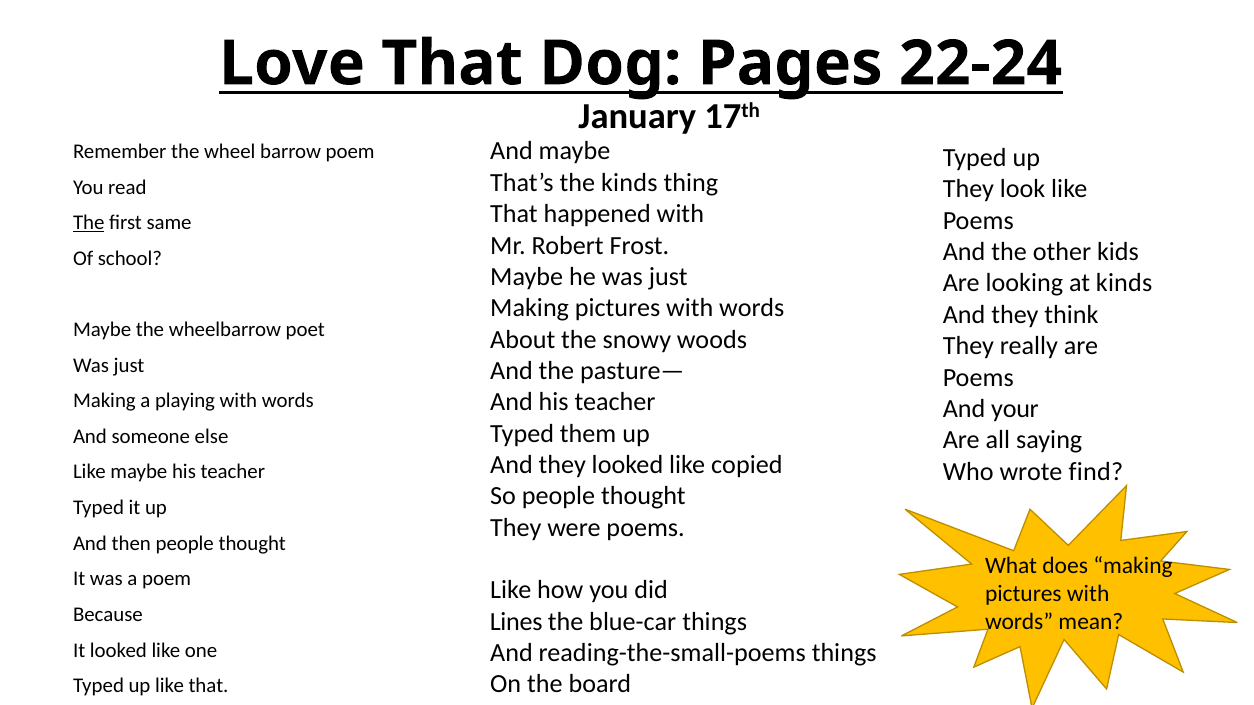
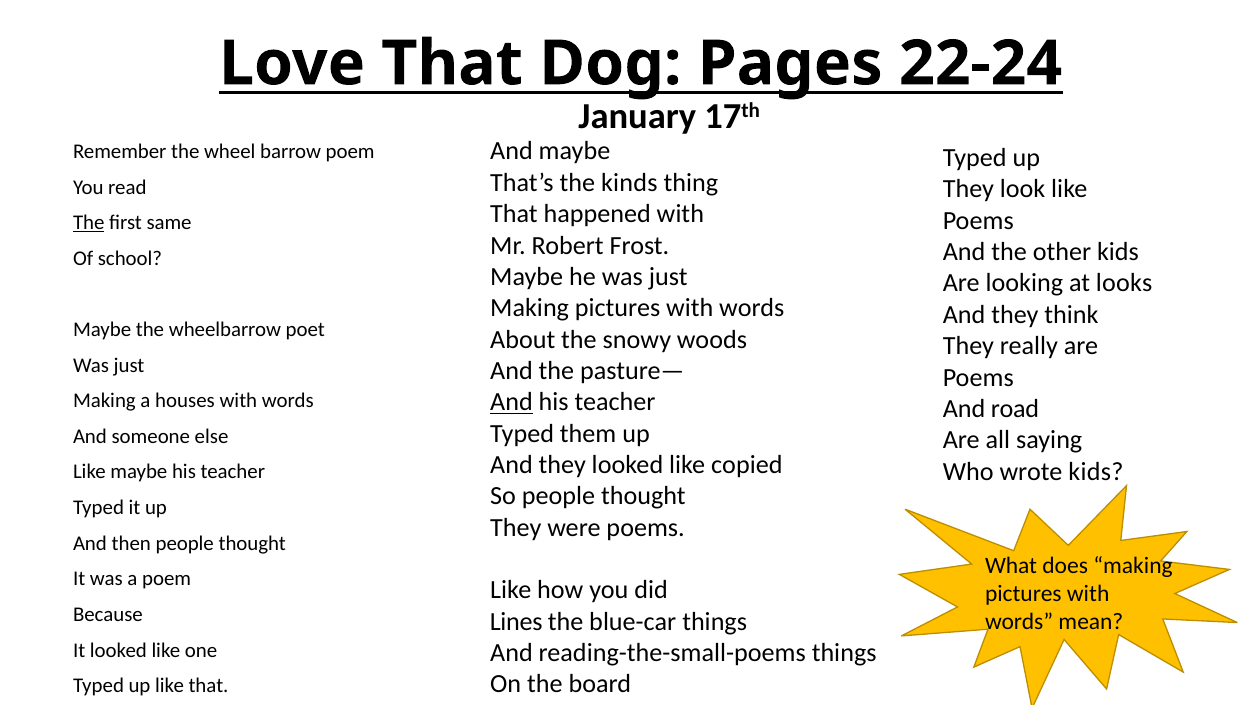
at kinds: kinds -> looks (1124, 284)
And underline: none -> present (512, 402)
playing: playing -> houses (185, 401)
your: your -> road (1015, 409)
wrote find: find -> kids (1096, 472)
